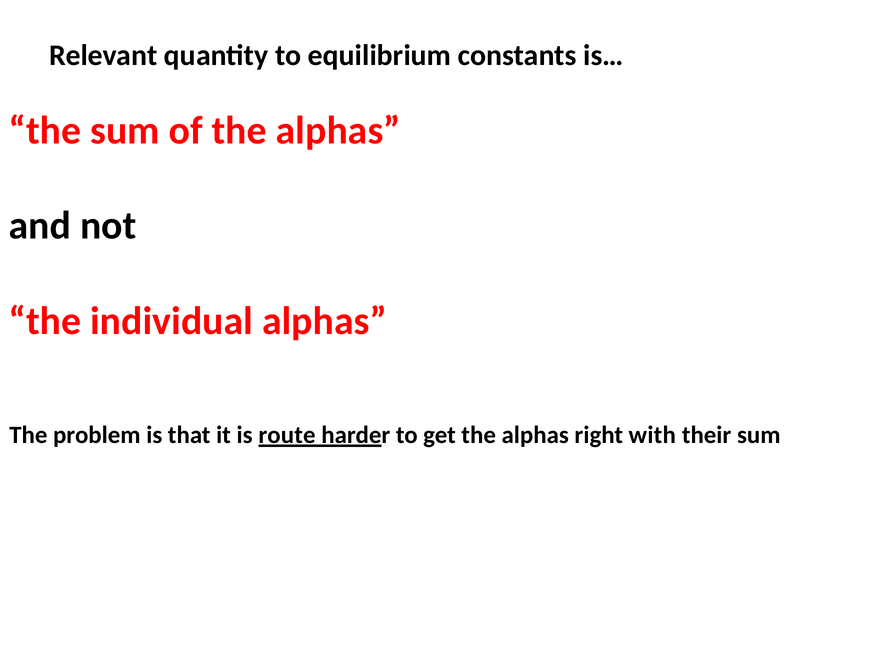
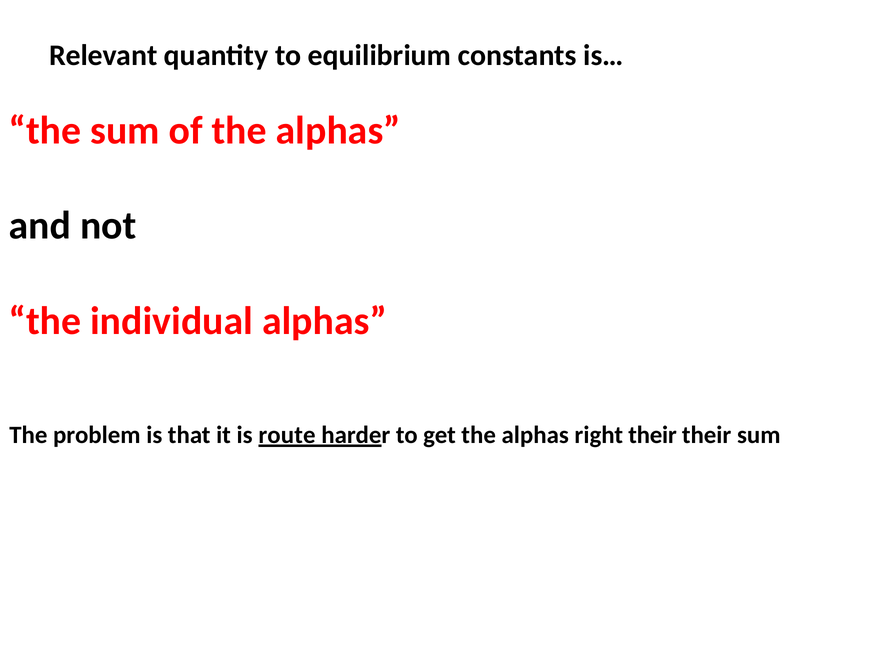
right with: with -> their (653, 435)
